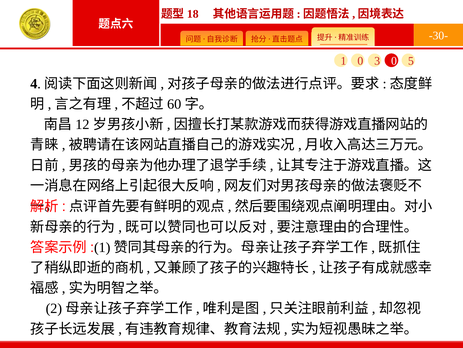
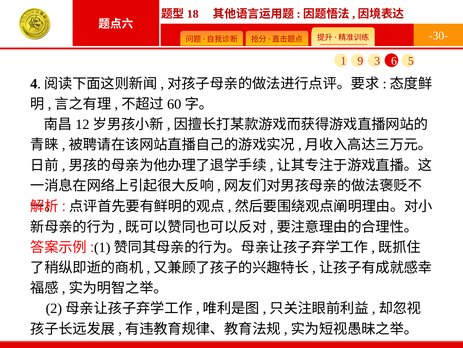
1 0: 0 -> 9 (360, 61)
3 0: 0 -> 6 (394, 61)
